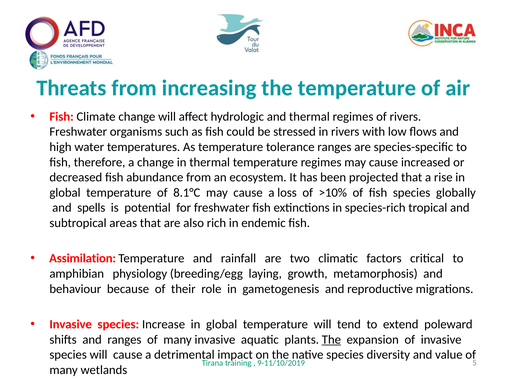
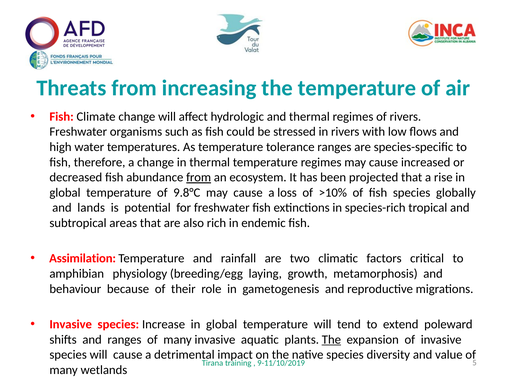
from underline: none -> present (199, 177)
8.1°C: 8.1°C -> 9.8°C (187, 193)
spells: spells -> lands (91, 208)
